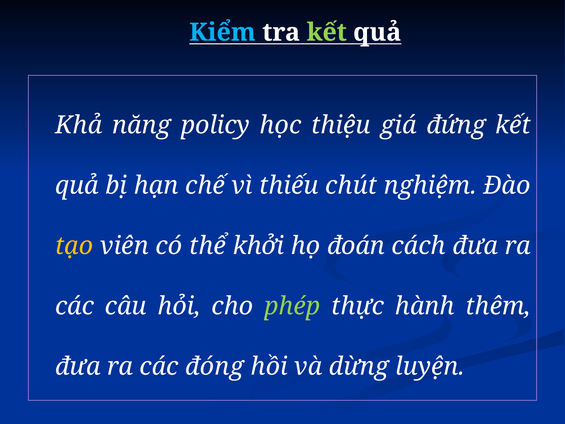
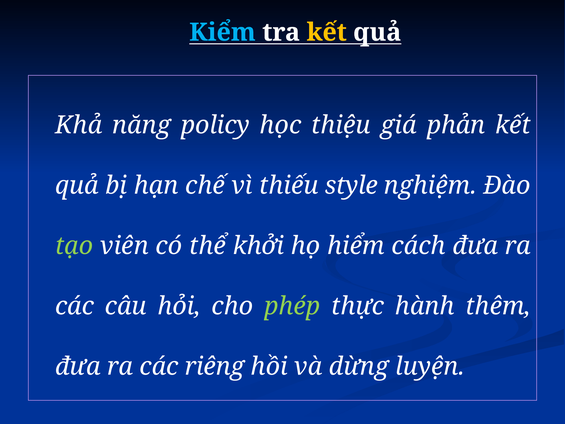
kết colour: light green -> yellow (327, 32)
đứng: đứng -> phản (456, 125)
chút: chút -> style (351, 185)
tạo colour: yellow -> light green (74, 246)
đoán: đoán -> hiểm (356, 246)
đóng: đóng -> riêng (215, 366)
